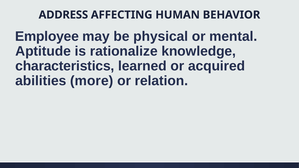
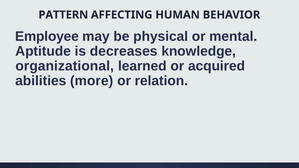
ADDRESS: ADDRESS -> PATTERN (63, 15)
rationalize: rationalize -> decreases (124, 51)
characteristics: characteristics -> organizational (65, 66)
